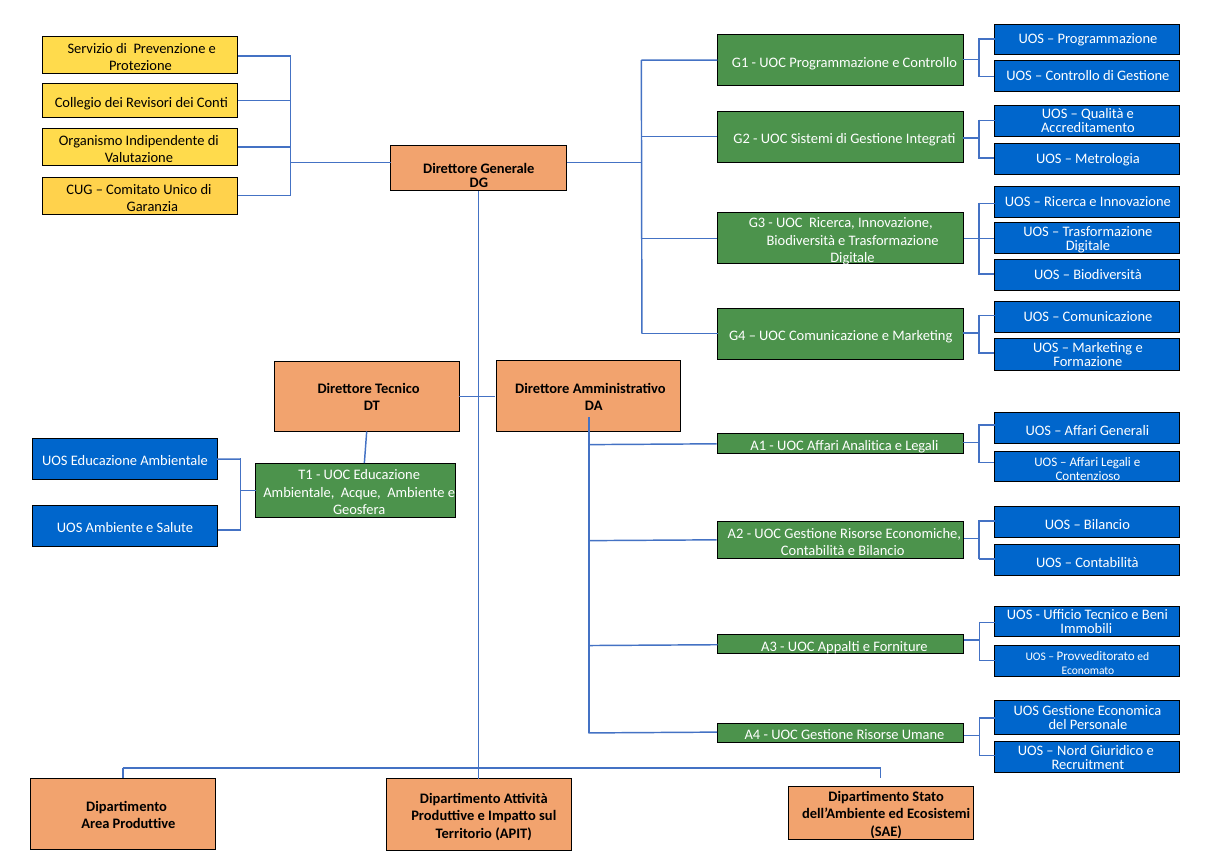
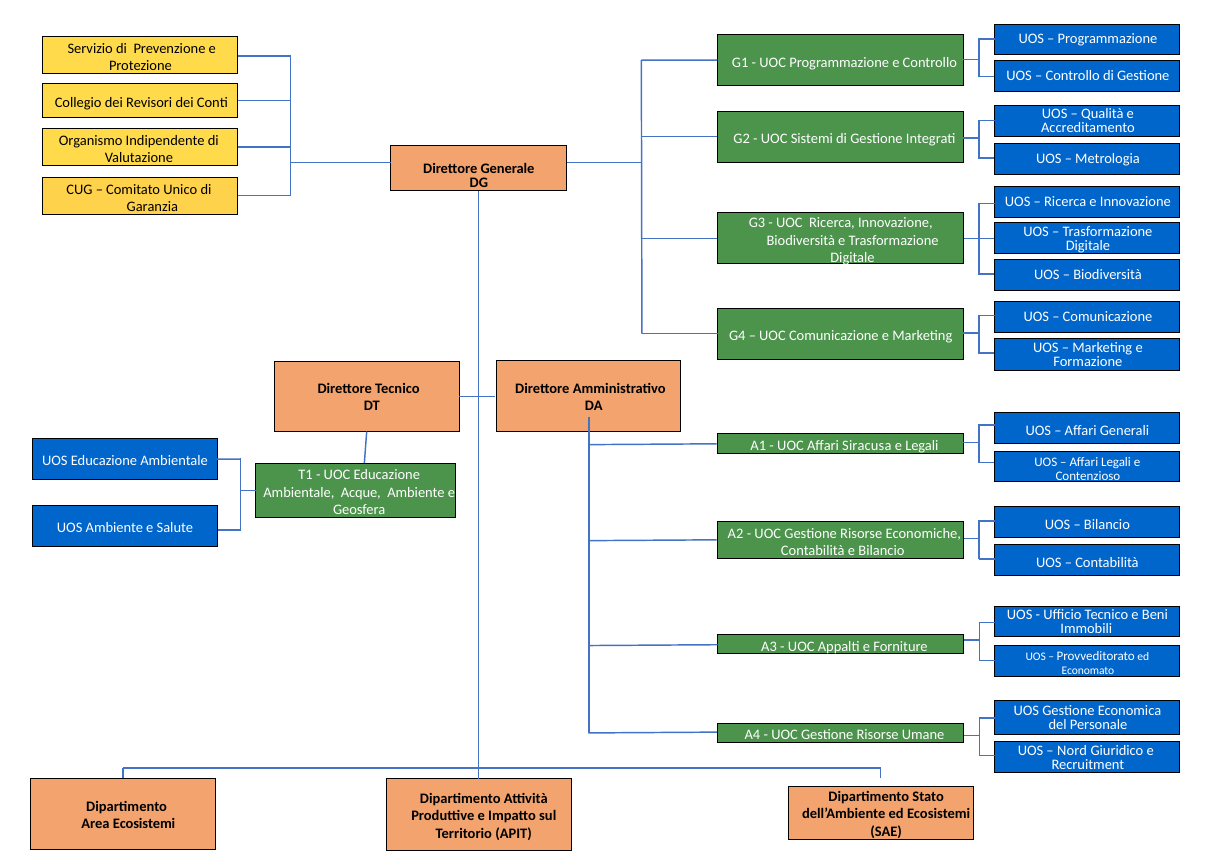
Analitica: Analitica -> Siracusa (867, 446)
Area Produttive: Produttive -> Ecosistemi (144, 825)
